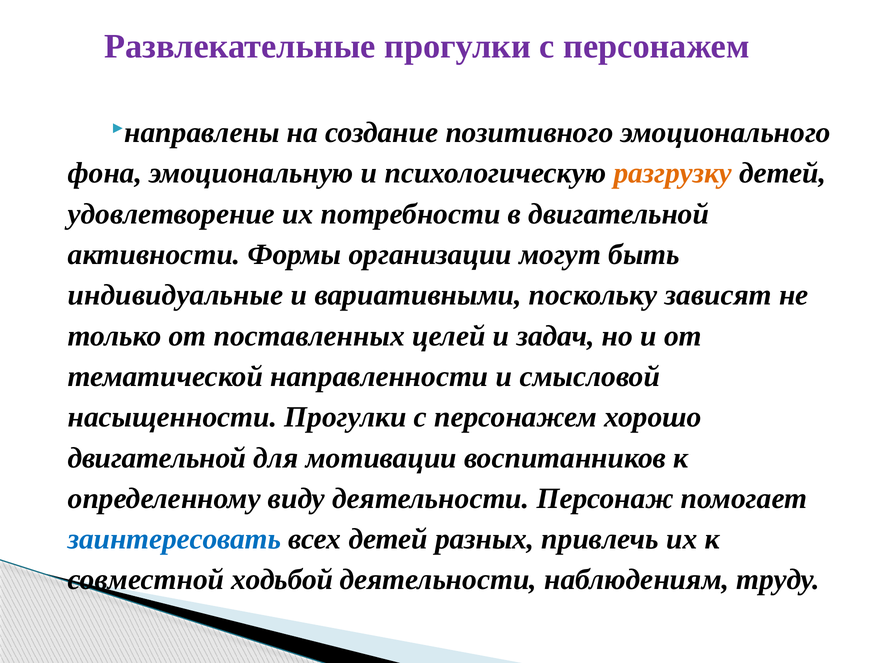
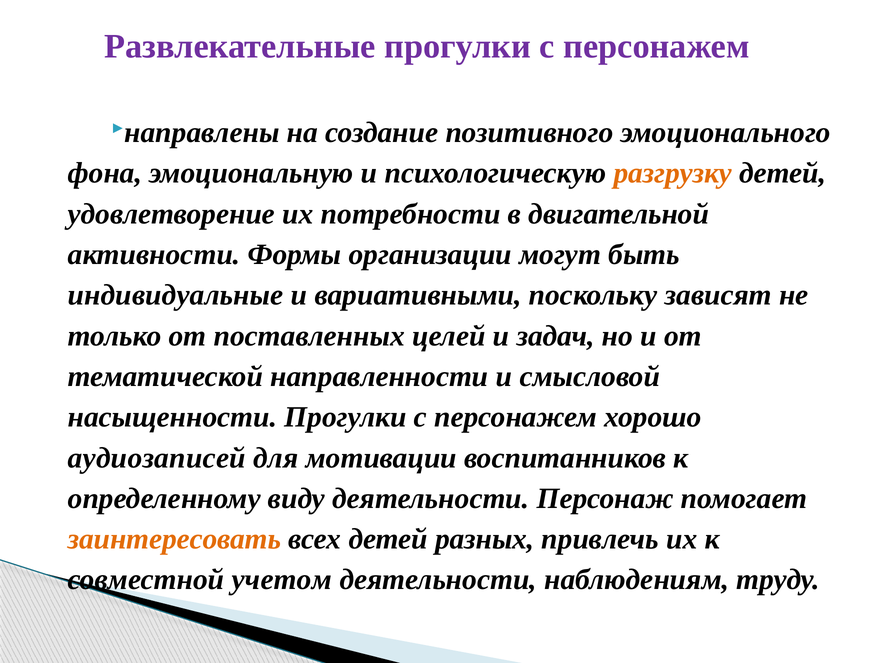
двигательной: двигательной -> аудиозаписей (157, 458)
заинтересовать colour: blue -> orange (174, 539)
ходьбой: ходьбой -> учетом (282, 580)
